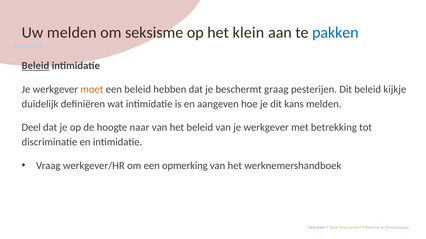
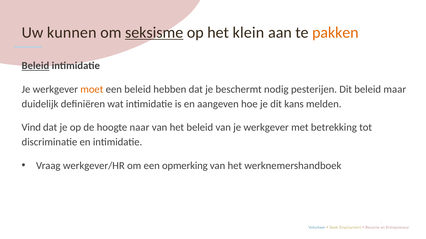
Uw melden: melden -> kunnen (72, 33)
seksisme underline: none -> present (154, 33)
pakken colour: blue -> orange (335, 33)
graag: graag -> nodig (276, 89)
kijkje: kijkje -> maar (395, 89)
Deel: Deel -> Vind (31, 128)
